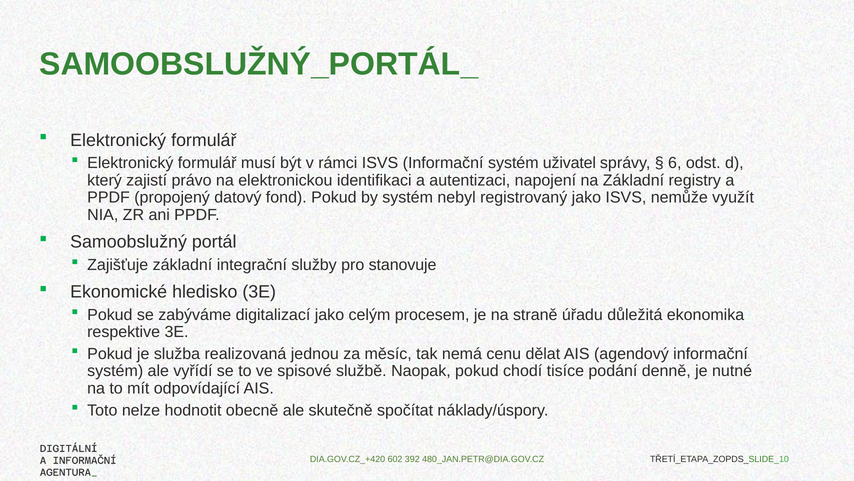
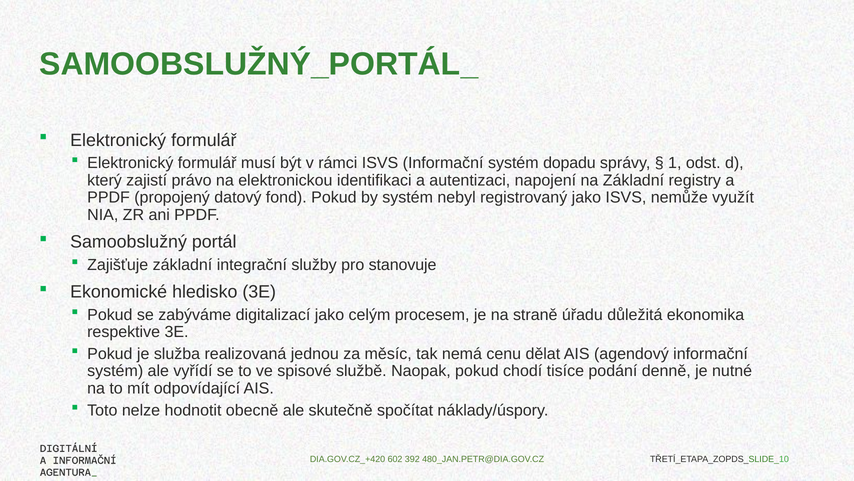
uživatel: uživatel -> dopadu (569, 163)
6: 6 -> 1 (675, 163)
